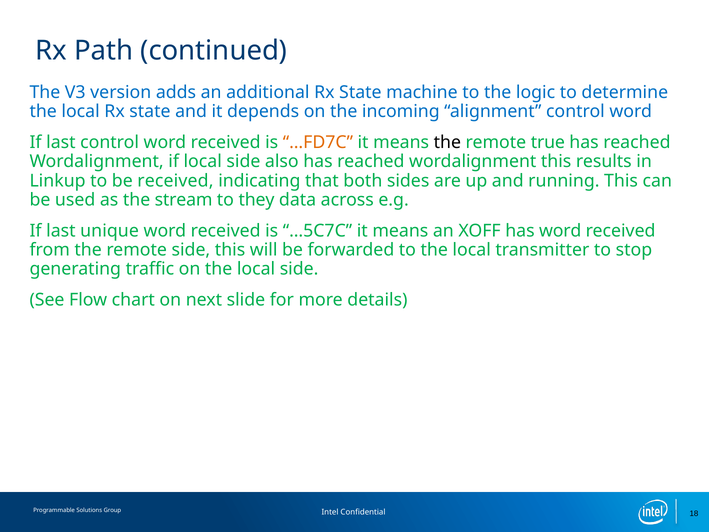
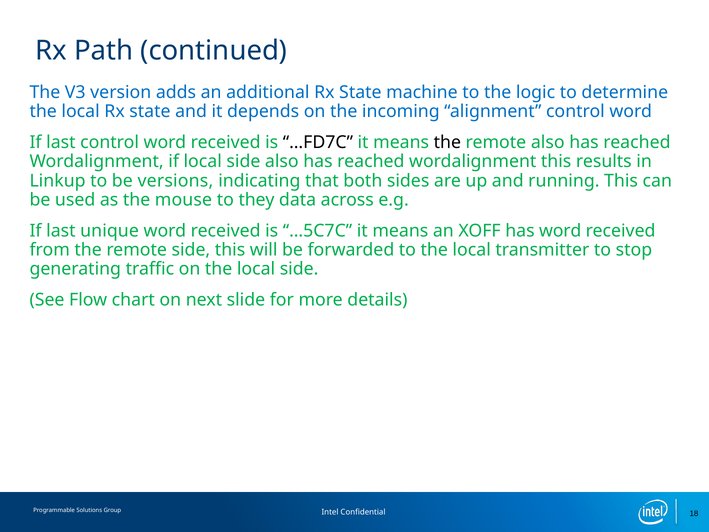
…FD7C colour: orange -> black (318, 142)
remote true: true -> also (548, 142)
be received: received -> versions (175, 181)
stream: stream -> mouse (183, 200)
